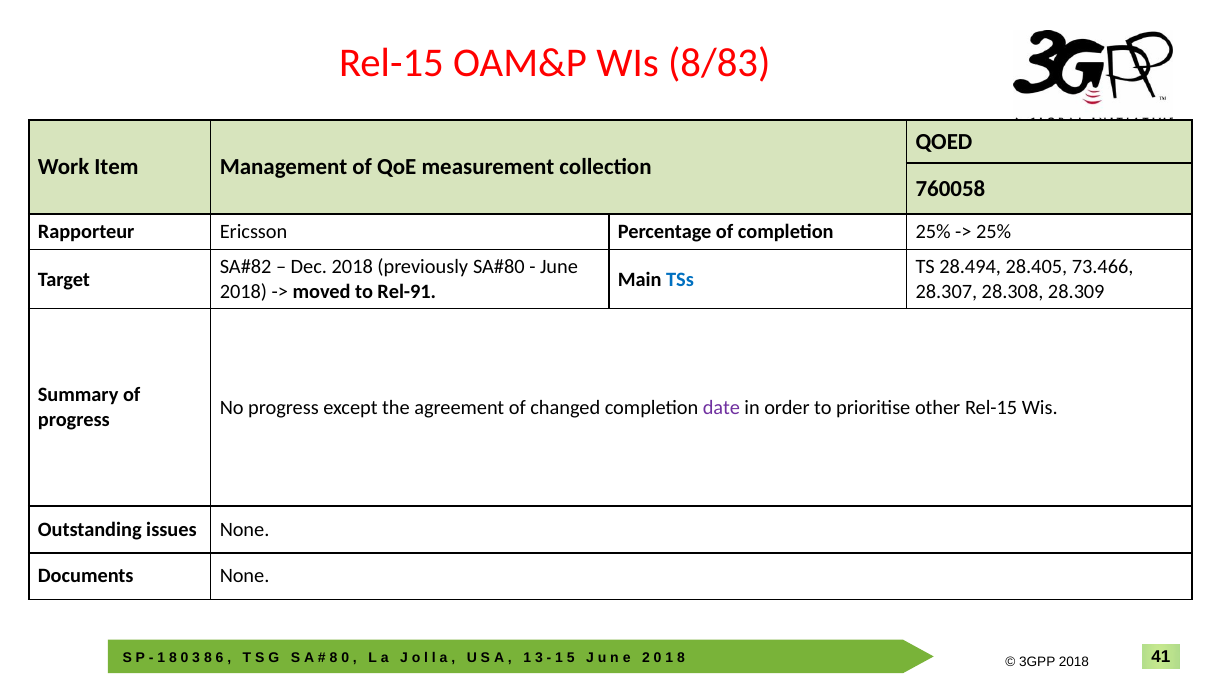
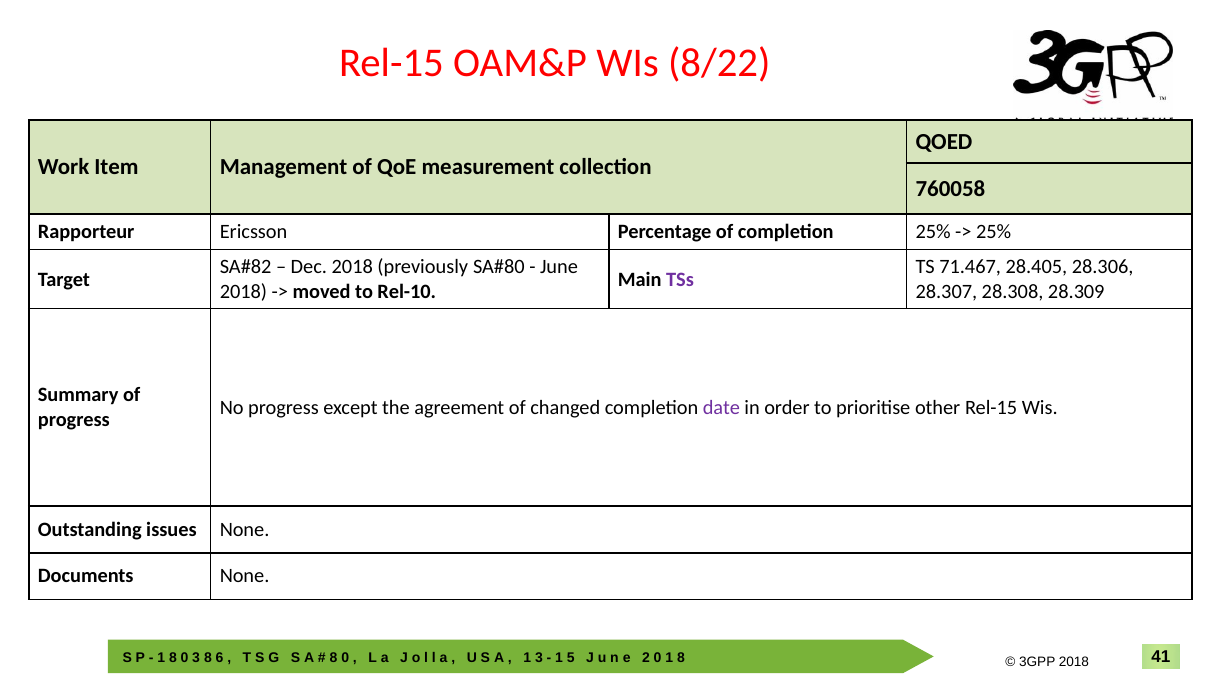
8/83: 8/83 -> 8/22 (719, 63)
28.494: 28.494 -> 71.467 (970, 267)
73.466: 73.466 -> 28.306 (1103, 267)
TSs colour: blue -> purple (680, 280)
Rel-91: Rel-91 -> Rel-10 (407, 292)
